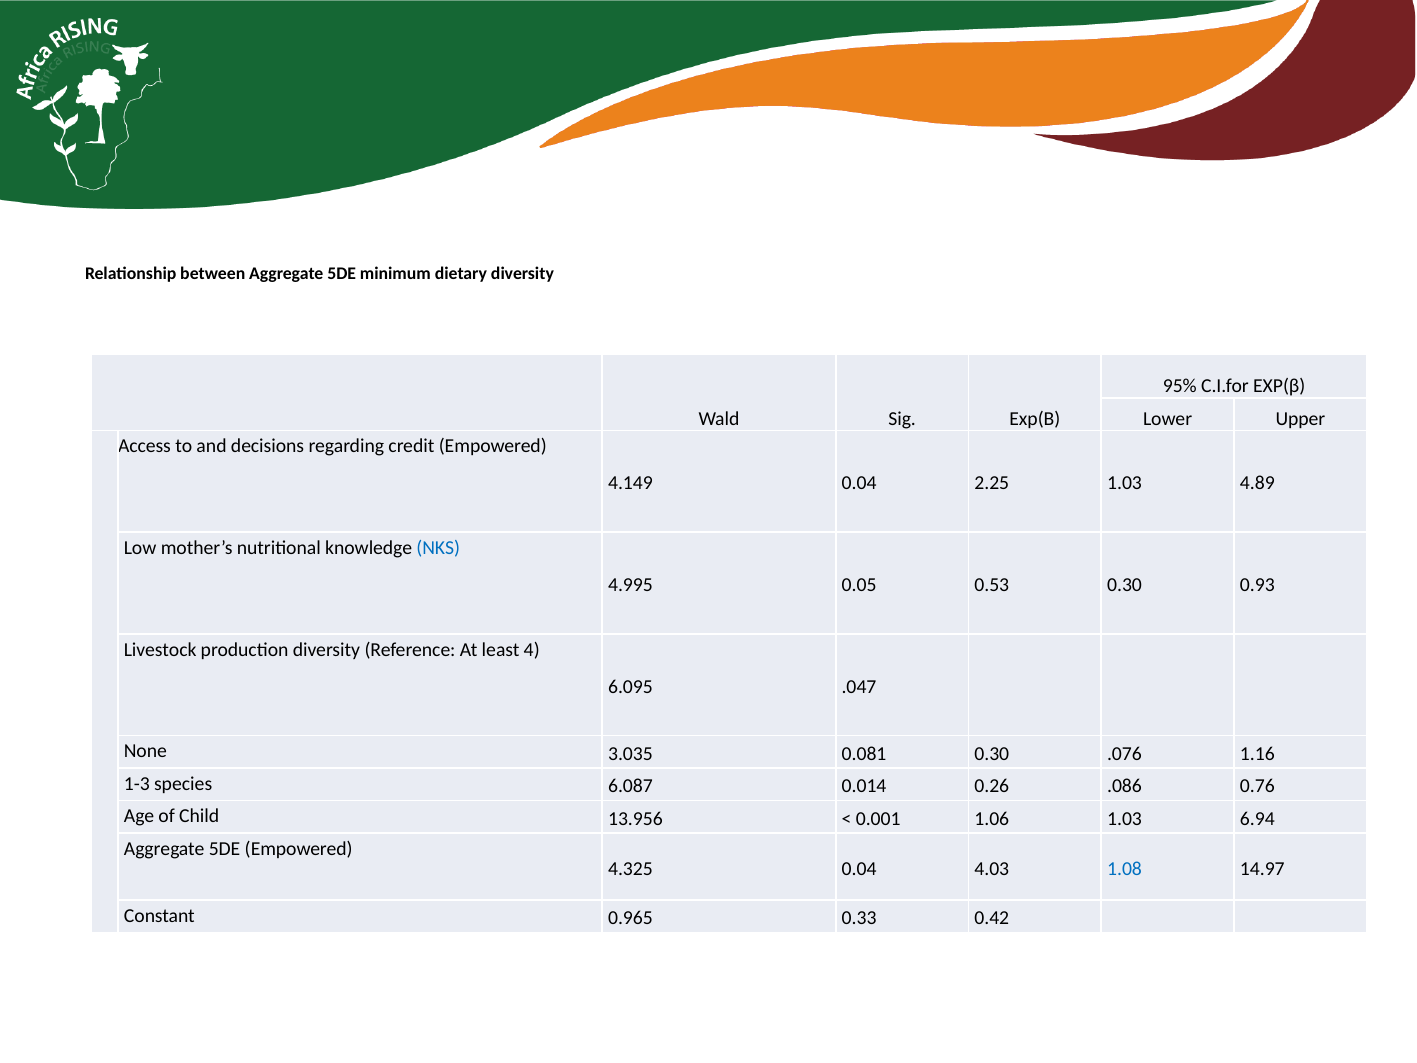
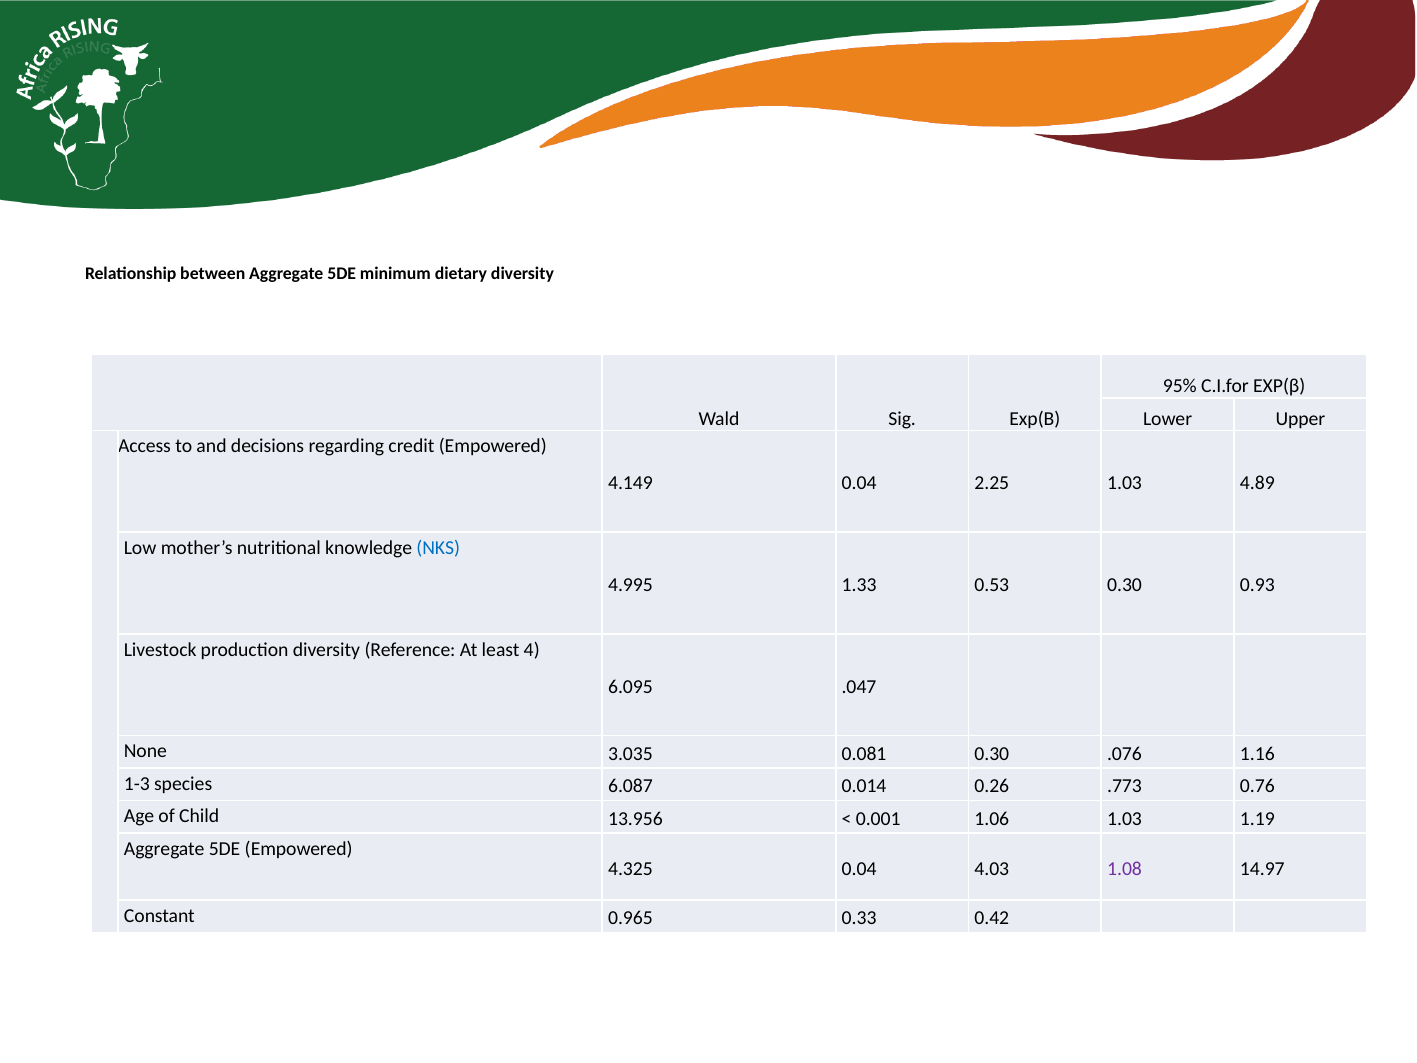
0.05: 0.05 -> 1.33 (859, 585)
.086: .086 -> .773 (1125, 786)
6.94: 6.94 -> 1.19 (1257, 819)
1.08 colour: blue -> purple (1125, 868)
